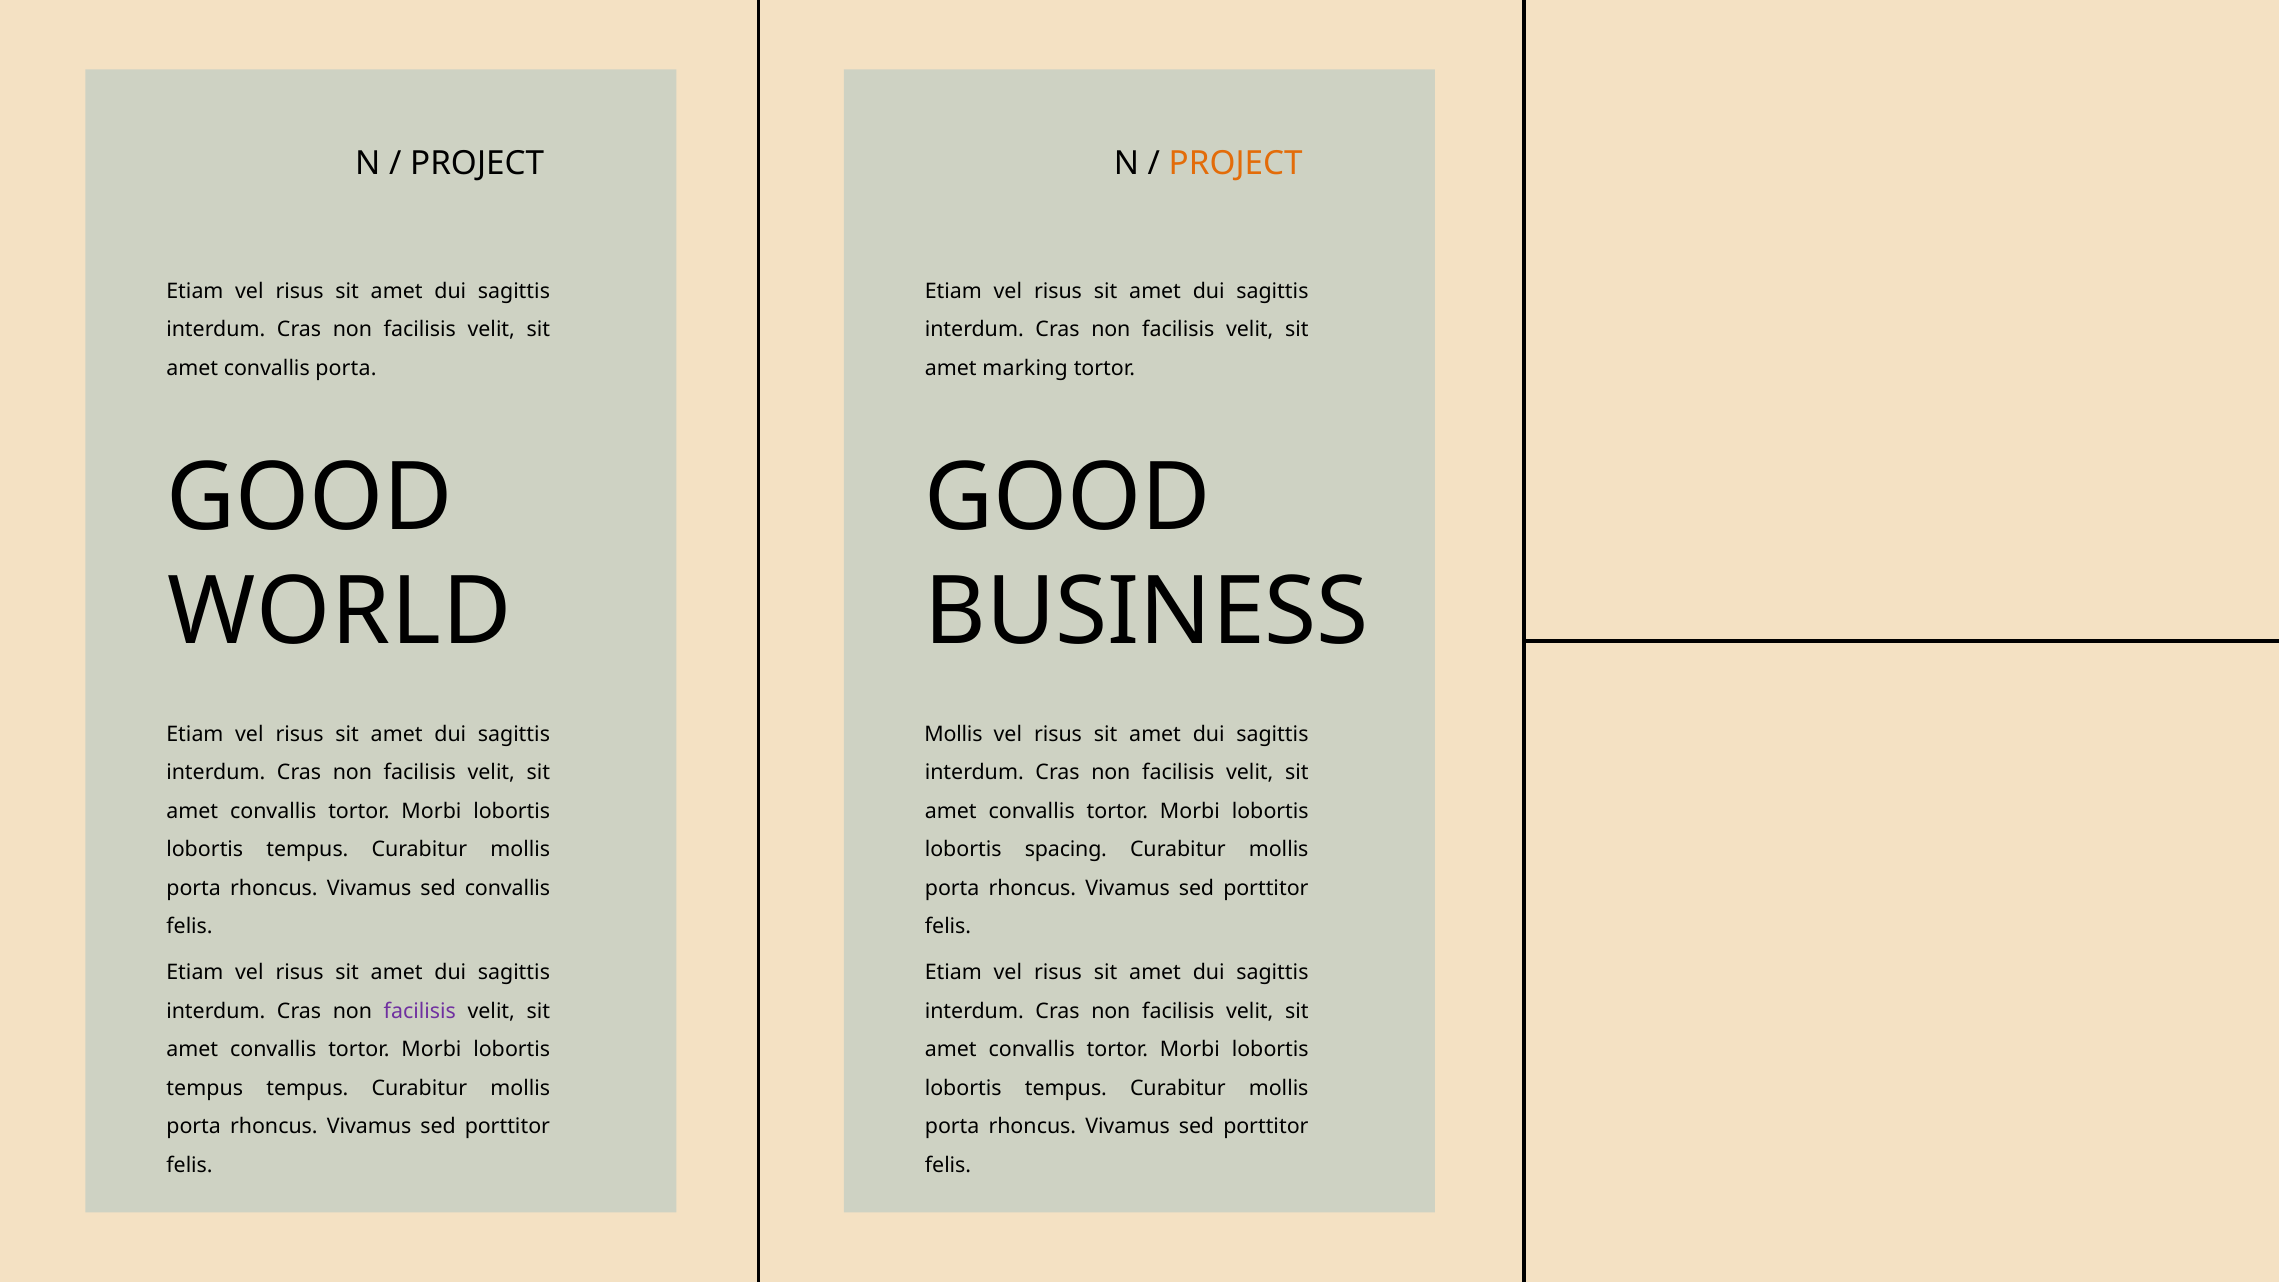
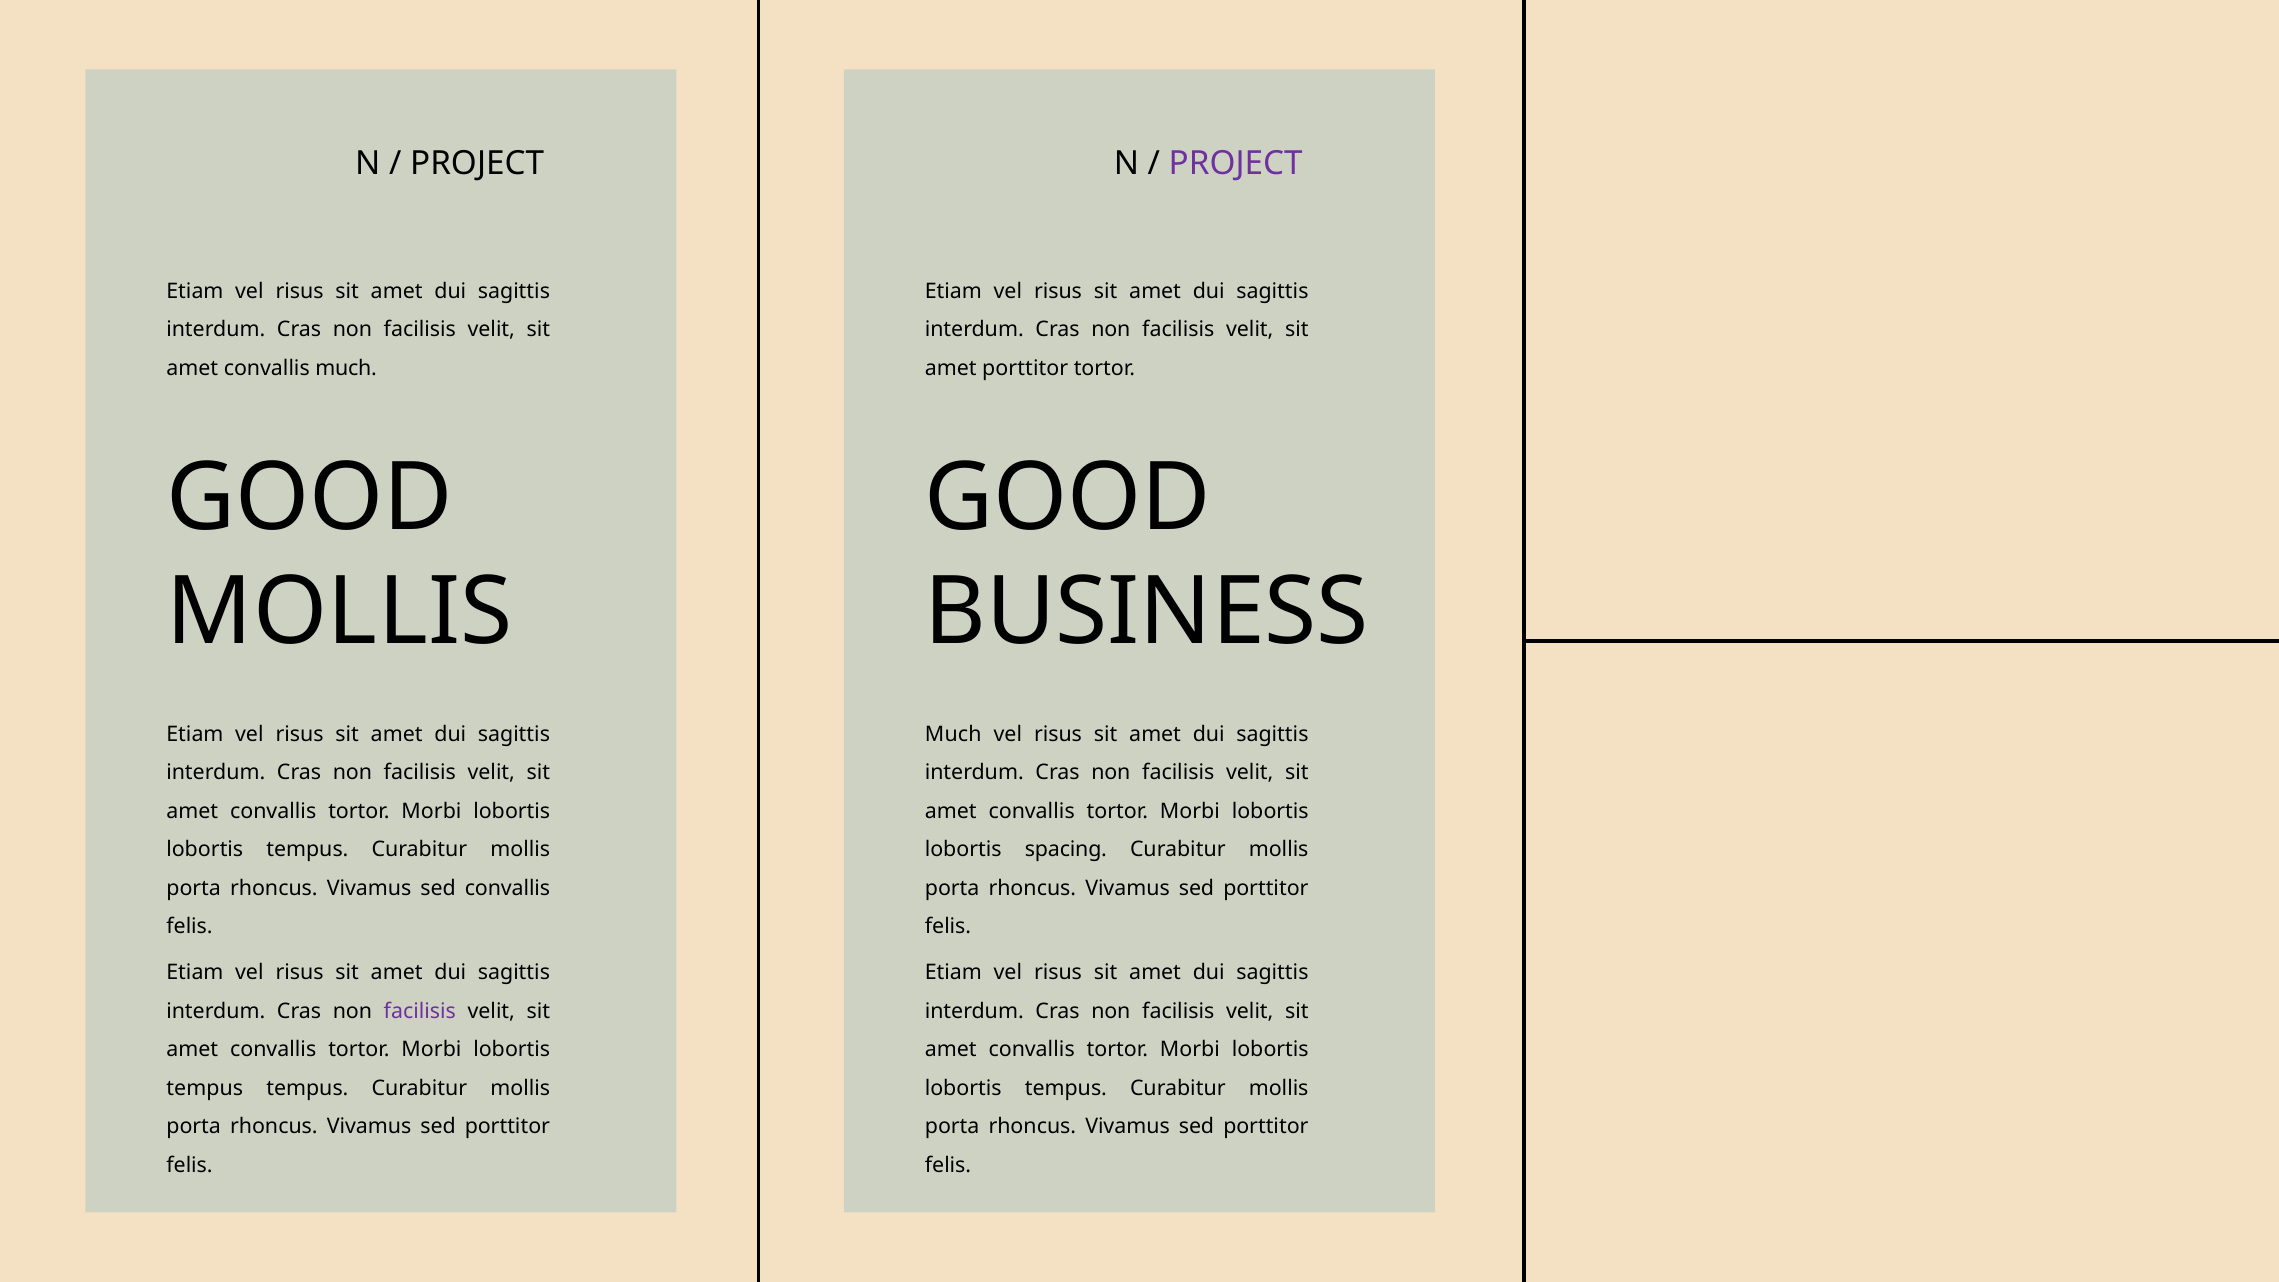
PROJECT colour: orange -> purple (1236, 163)
convallis porta: porta -> much (346, 368)
amet marking: marking -> porttitor (1025, 368)
WORLD: WORLD -> MOLLIS (340, 612)
Mollis: Mollis -> Much (953, 734)
